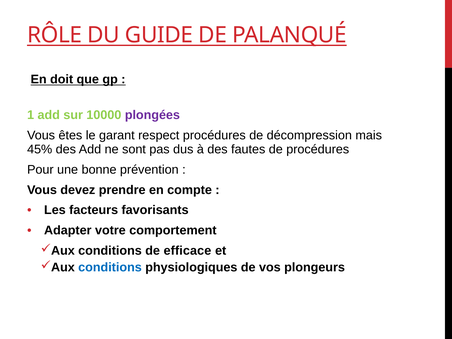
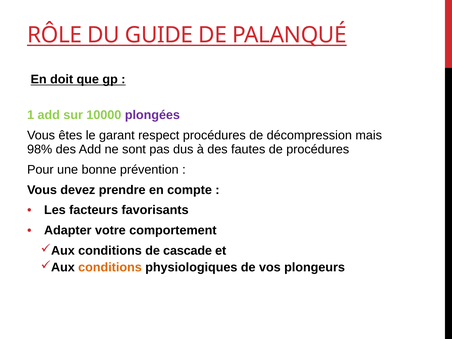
45%: 45% -> 98% (40, 149)
efficace: efficace -> cascade (188, 251)
conditions colour: blue -> orange (110, 267)
